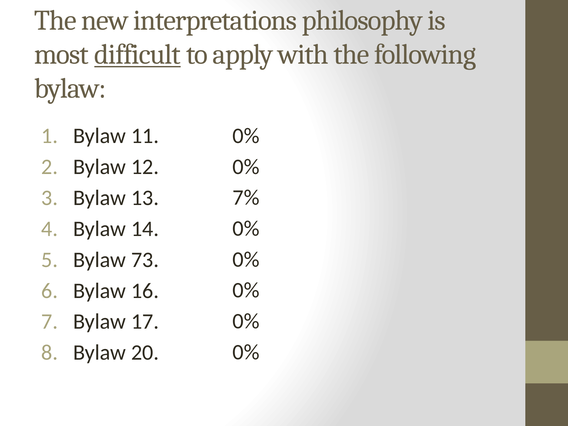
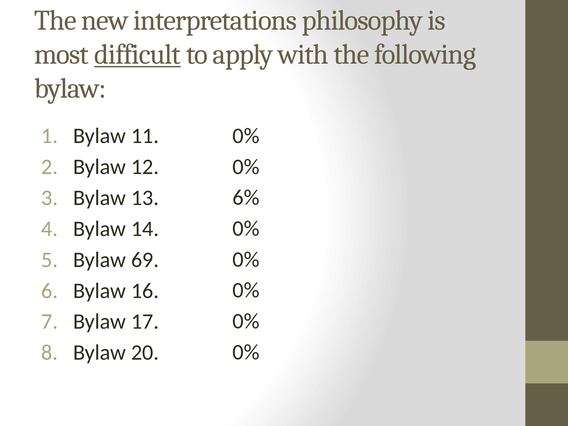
7%: 7% -> 6% (246, 198)
73: 73 -> 69 (145, 260)
